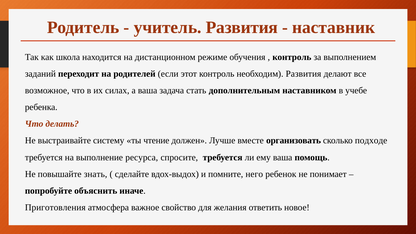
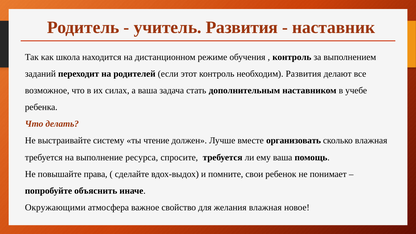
сколько подходе: подходе -> влажная (371, 141)
знать: знать -> права (96, 174)
него: него -> свои (254, 174)
Приготовления: Приготовления -> Окружающими (55, 207)
желания ответить: ответить -> влажная (265, 207)
